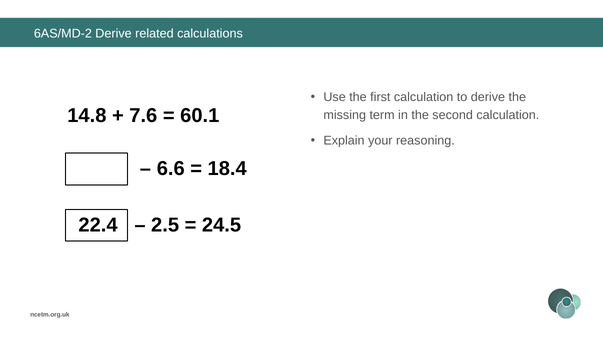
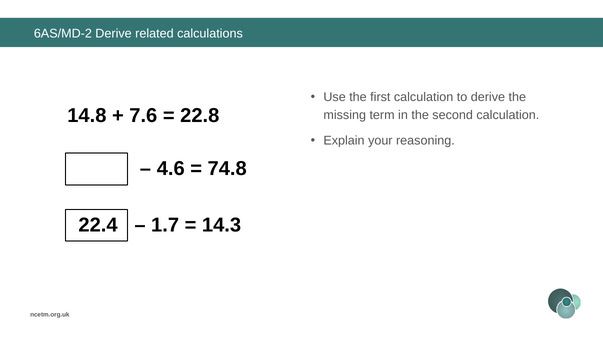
60.1: 60.1 -> 22.8 (200, 115)
6.6: 6.6 -> 4.6 (171, 169)
18.4: 18.4 -> 74.8 (227, 169)
2.5: 2.5 -> 1.7 (165, 225)
24.5: 24.5 -> 14.3 (222, 225)
